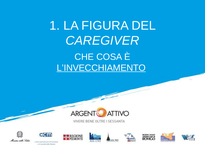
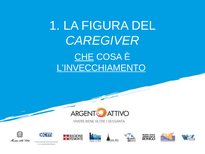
CHE underline: none -> present (84, 57)
